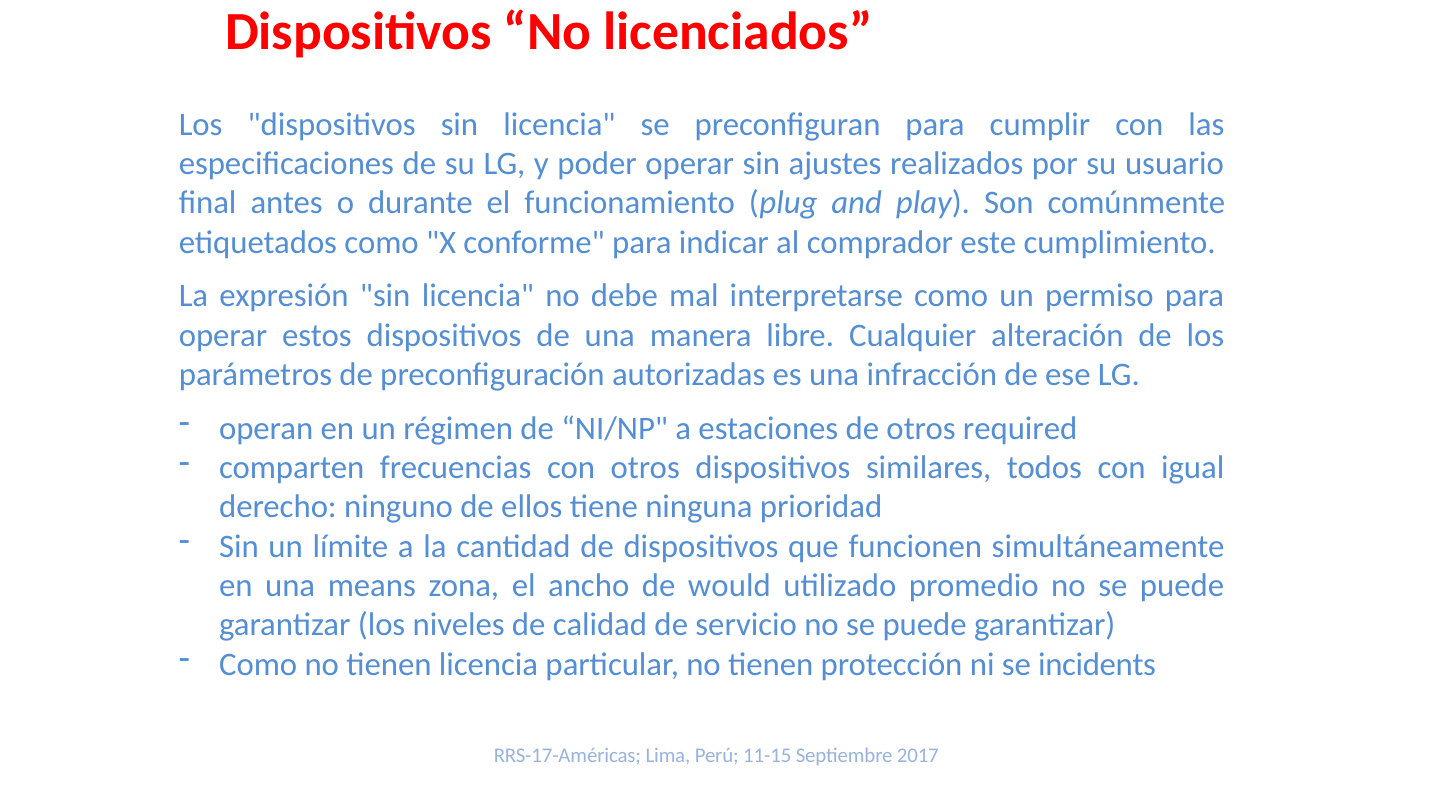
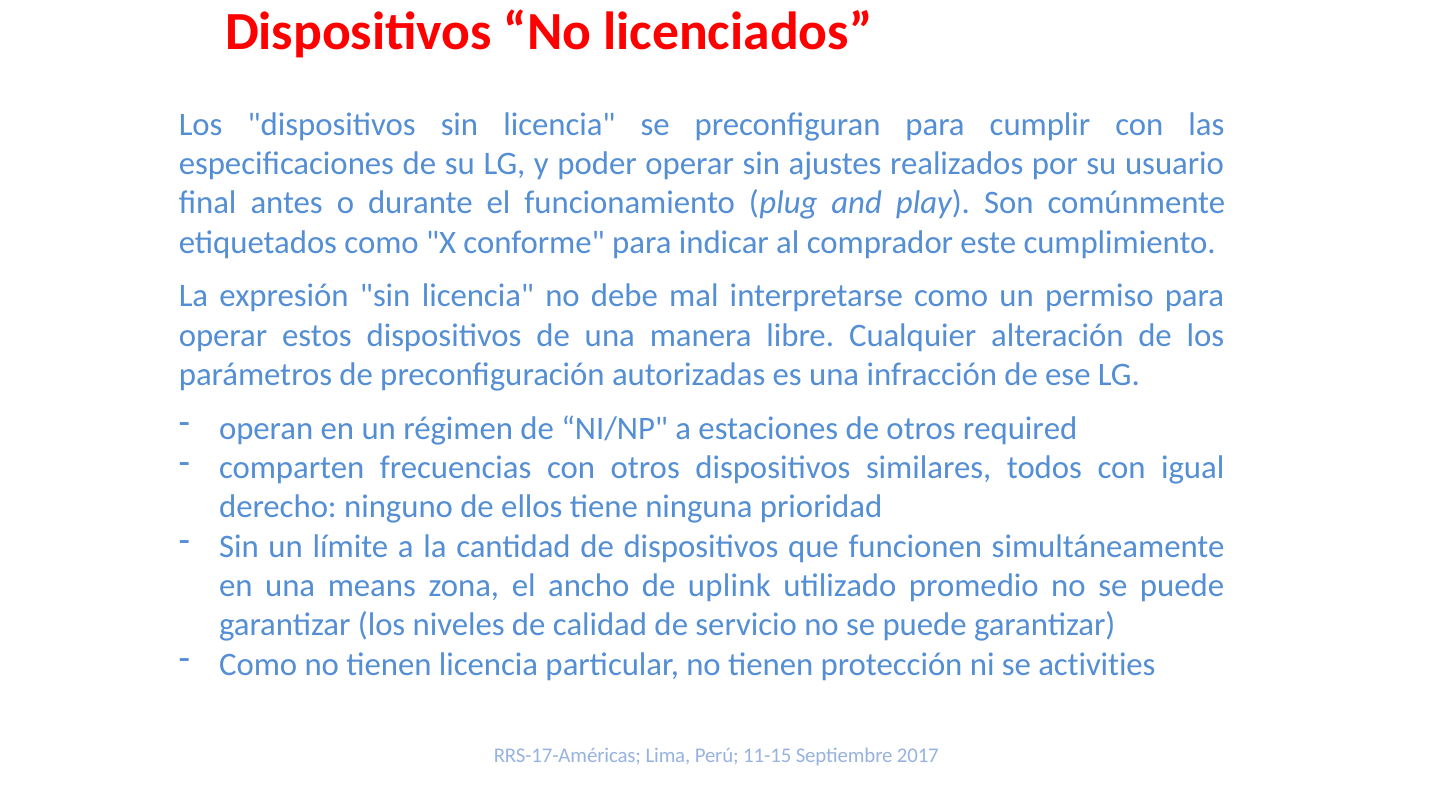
would: would -> uplink (729, 586)
incidents: incidents -> activities (1097, 664)
